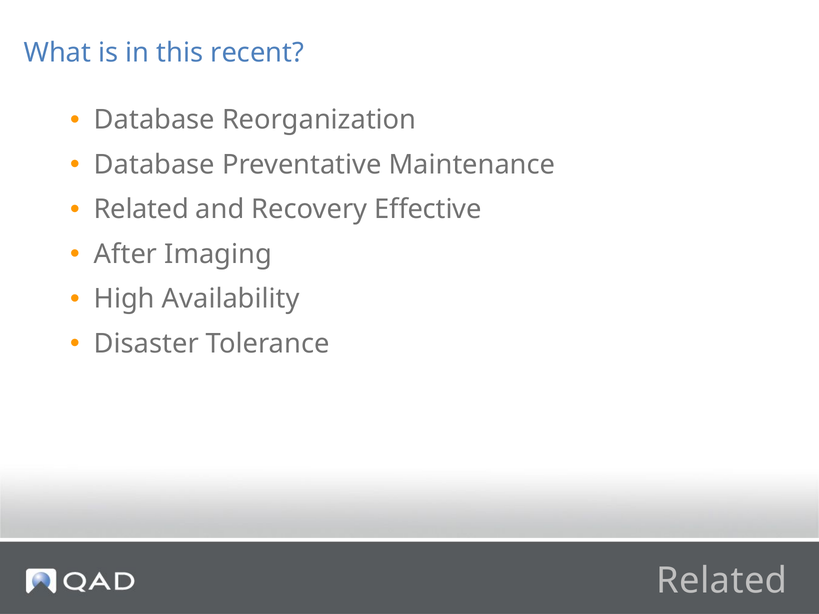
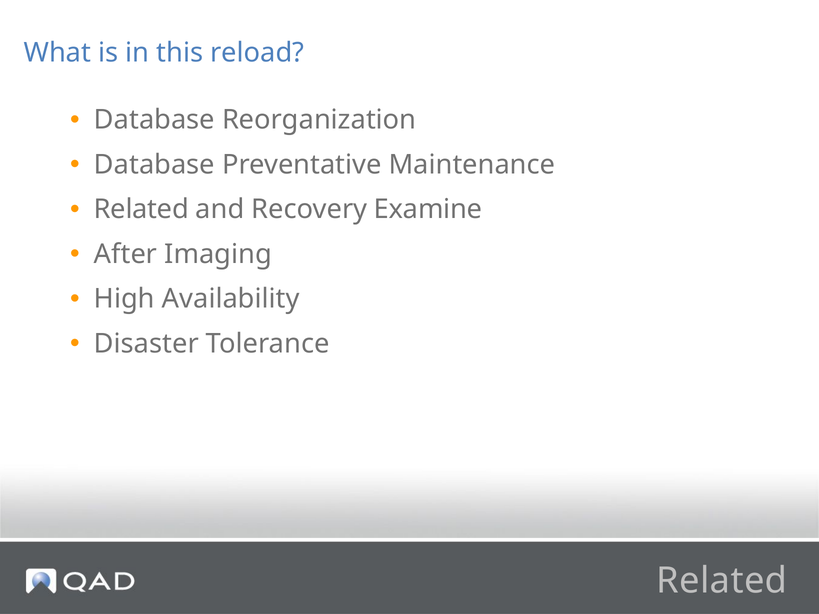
recent: recent -> reload (257, 53)
Effective: Effective -> Examine (428, 209)
